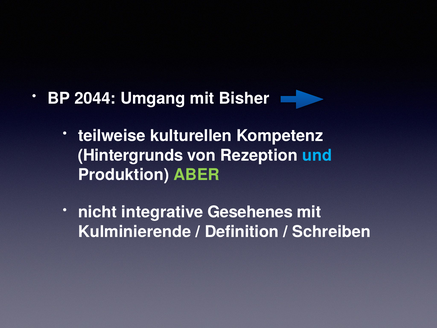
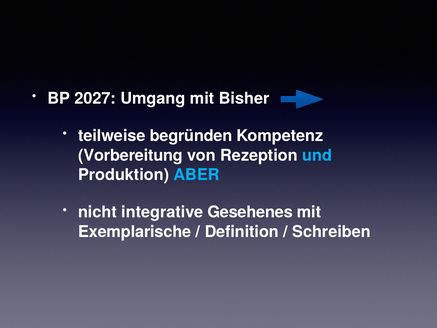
2044: 2044 -> 2027 (95, 98)
kulturellen: kulturellen -> begründen (191, 136)
Hintergrunds: Hintergrunds -> Vorbereitung (130, 155)
ABER colour: light green -> light blue (197, 175)
Kulminierende: Kulminierende -> Exemplarische (135, 232)
